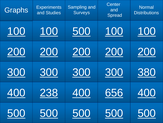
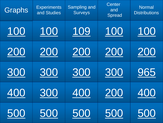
100 500: 500 -> 109 (81, 31)
380: 380 -> 965 (147, 72)
400 238: 238 -> 300 (49, 92)
400 656: 656 -> 200 (114, 92)
